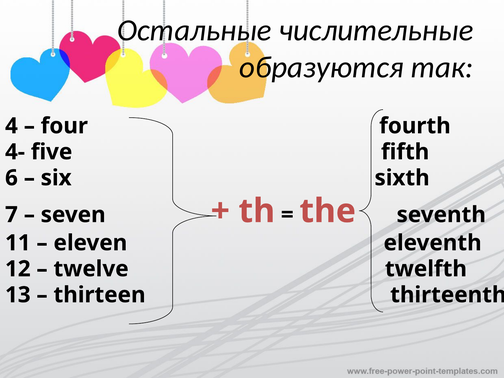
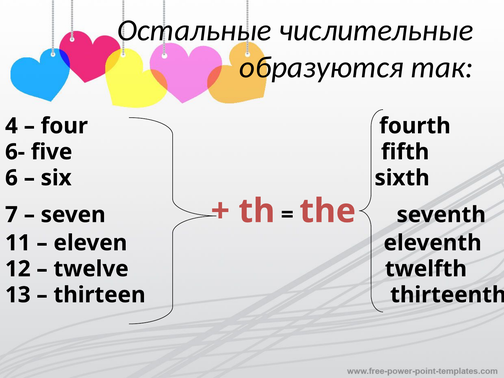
4-: 4- -> 6- (15, 152)
